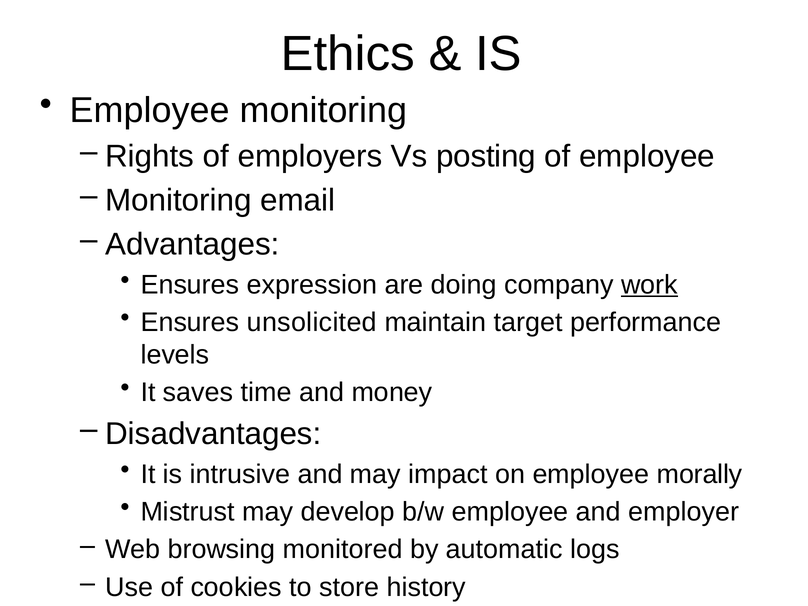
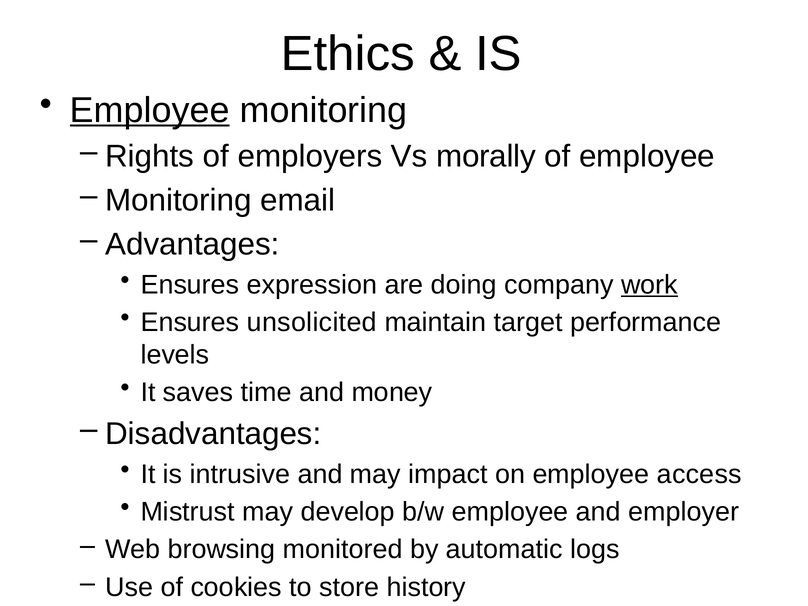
Employee underline: none -> present (150, 110)
posting: posting -> morally (486, 157)
morally: morally -> access (699, 474)
